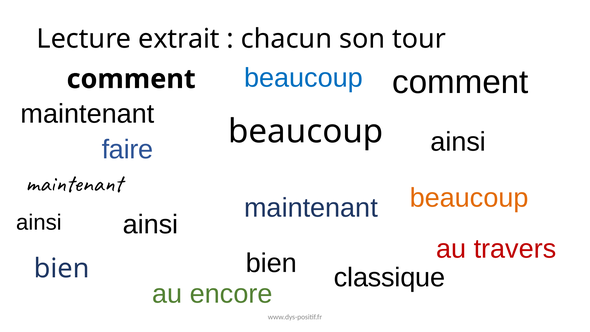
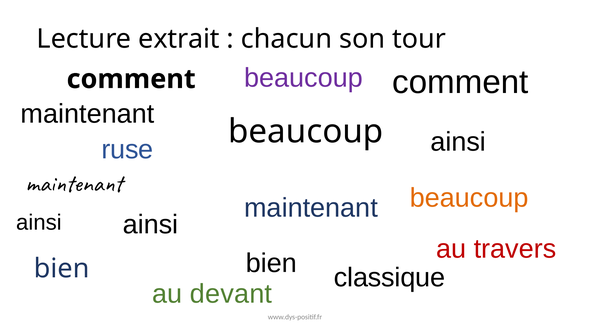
beaucoup colour: blue -> purple (304, 78)
faire: faire -> ruse (127, 149)
encore: encore -> devant (231, 294)
